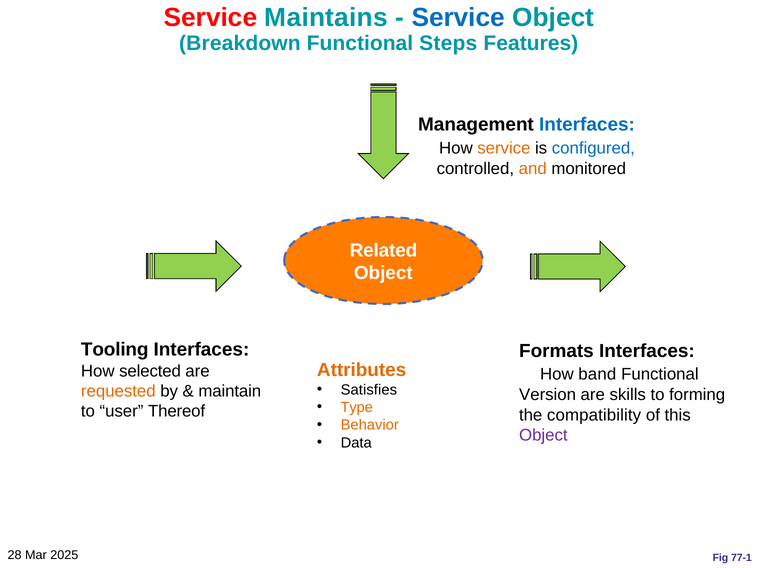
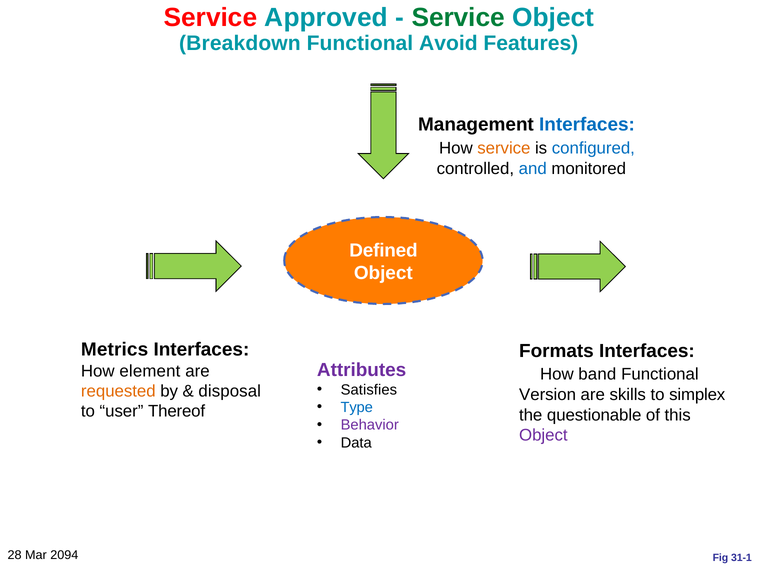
Maintains: Maintains -> Approved (326, 18)
Service colour: blue -> green (458, 18)
Steps: Steps -> Avoid (448, 43)
and colour: orange -> blue (533, 169)
Related: Related -> Defined (383, 251)
Tooling: Tooling -> Metrics (115, 350)
Attributes colour: orange -> purple (362, 370)
selected: selected -> element (150, 371)
maintain: maintain -> disposal (230, 392)
forming: forming -> simplex (697, 395)
Type colour: orange -> blue (357, 408)
compatibility: compatibility -> questionable (594, 415)
Behavior colour: orange -> purple (370, 425)
2025: 2025 -> 2094 (64, 555)
77-1: 77-1 -> 31-1 (741, 558)
